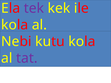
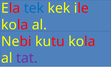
tek colour: purple -> blue (34, 8)
